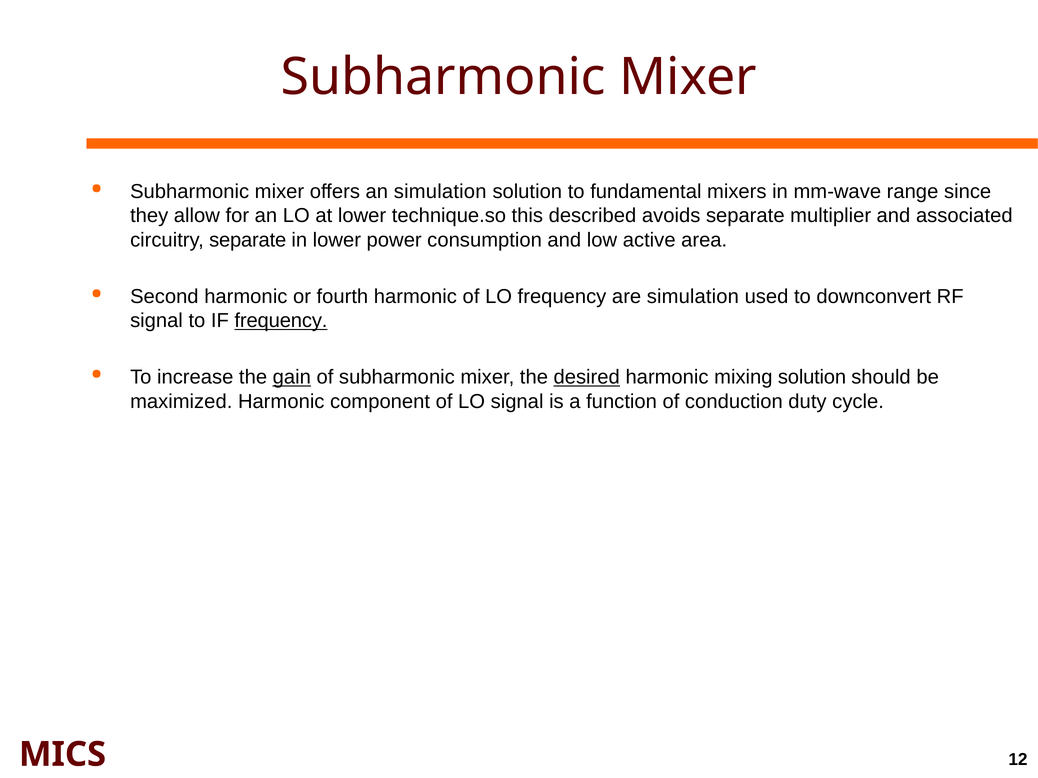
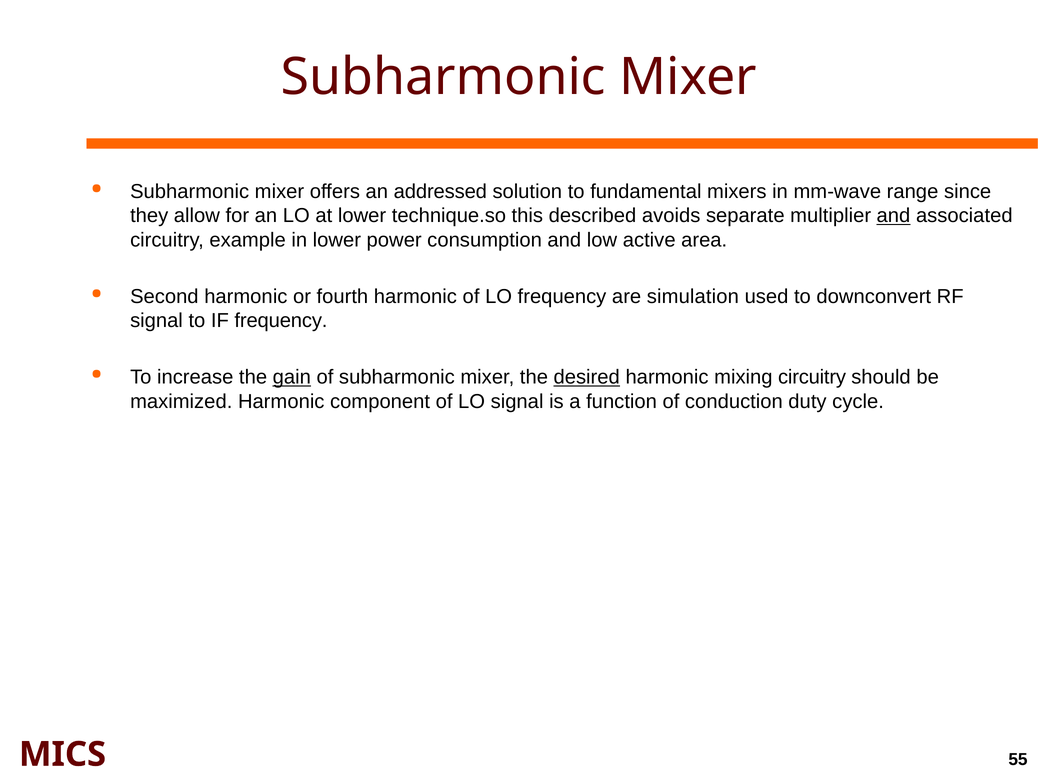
an simulation: simulation -> addressed (440, 192)
and underline: none -> present (893, 216)
circuitry separate: separate -> example (248, 240)
frequency underline: present -> none (281, 321)
mixing solution: solution -> circuitry (812, 378)
12: 12 -> 55 (1018, 760)
